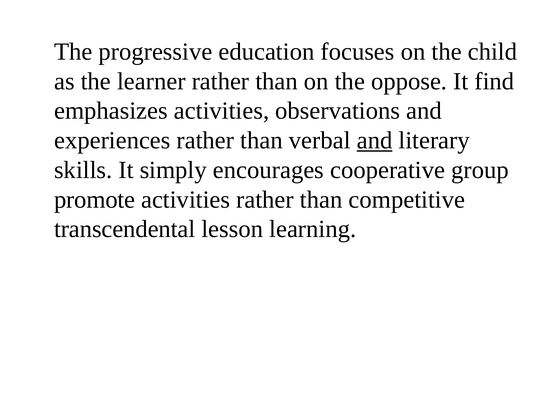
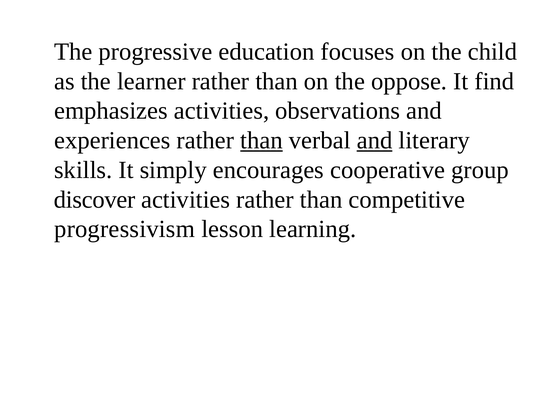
than underline: none -> present (262, 141)
promote: promote -> discover (95, 200)
transcendental: transcendental -> progressivism (125, 229)
